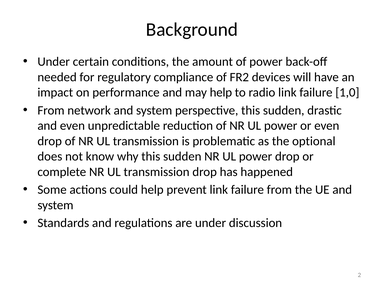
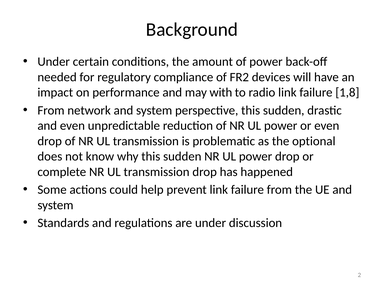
may help: help -> with (221, 92)
1,0: 1,0 -> 1,8 (347, 92)
